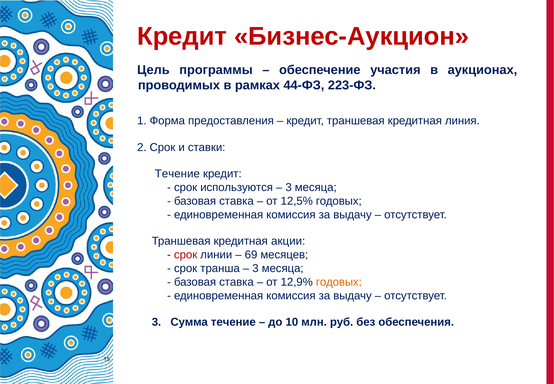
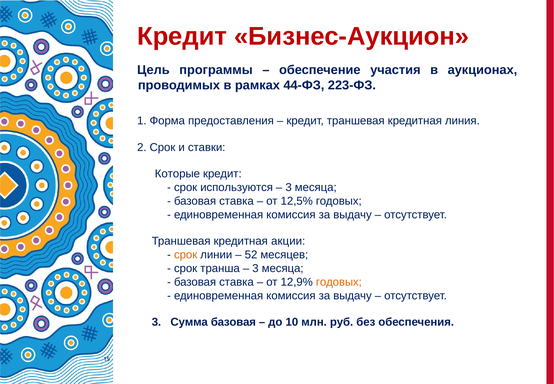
Течение: Течение -> Которые (177, 174)
срок colour: red -> orange (186, 254)
69: 69 -> 52 (251, 254)
Сумма течение: течение -> базовая (233, 322)
